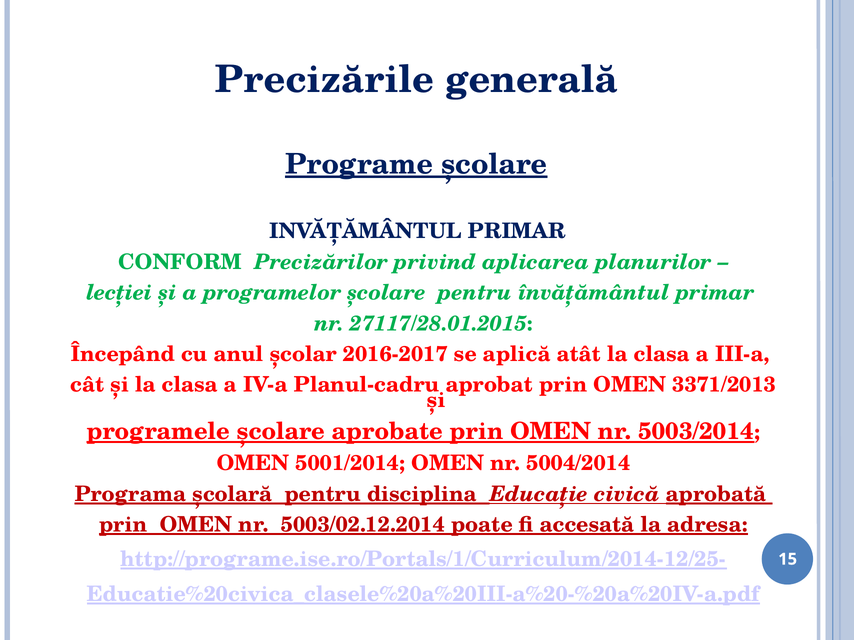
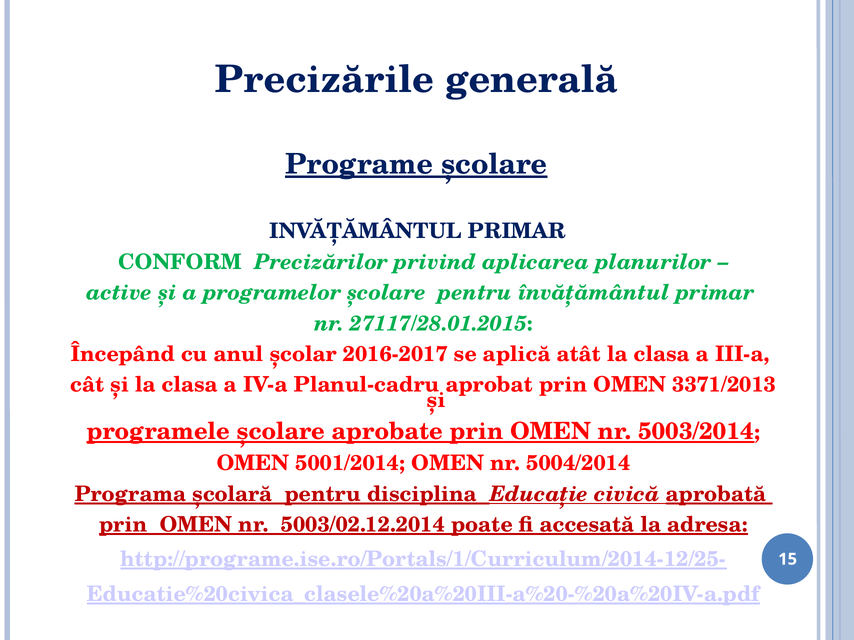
lecției: lecției -> active (119, 293)
